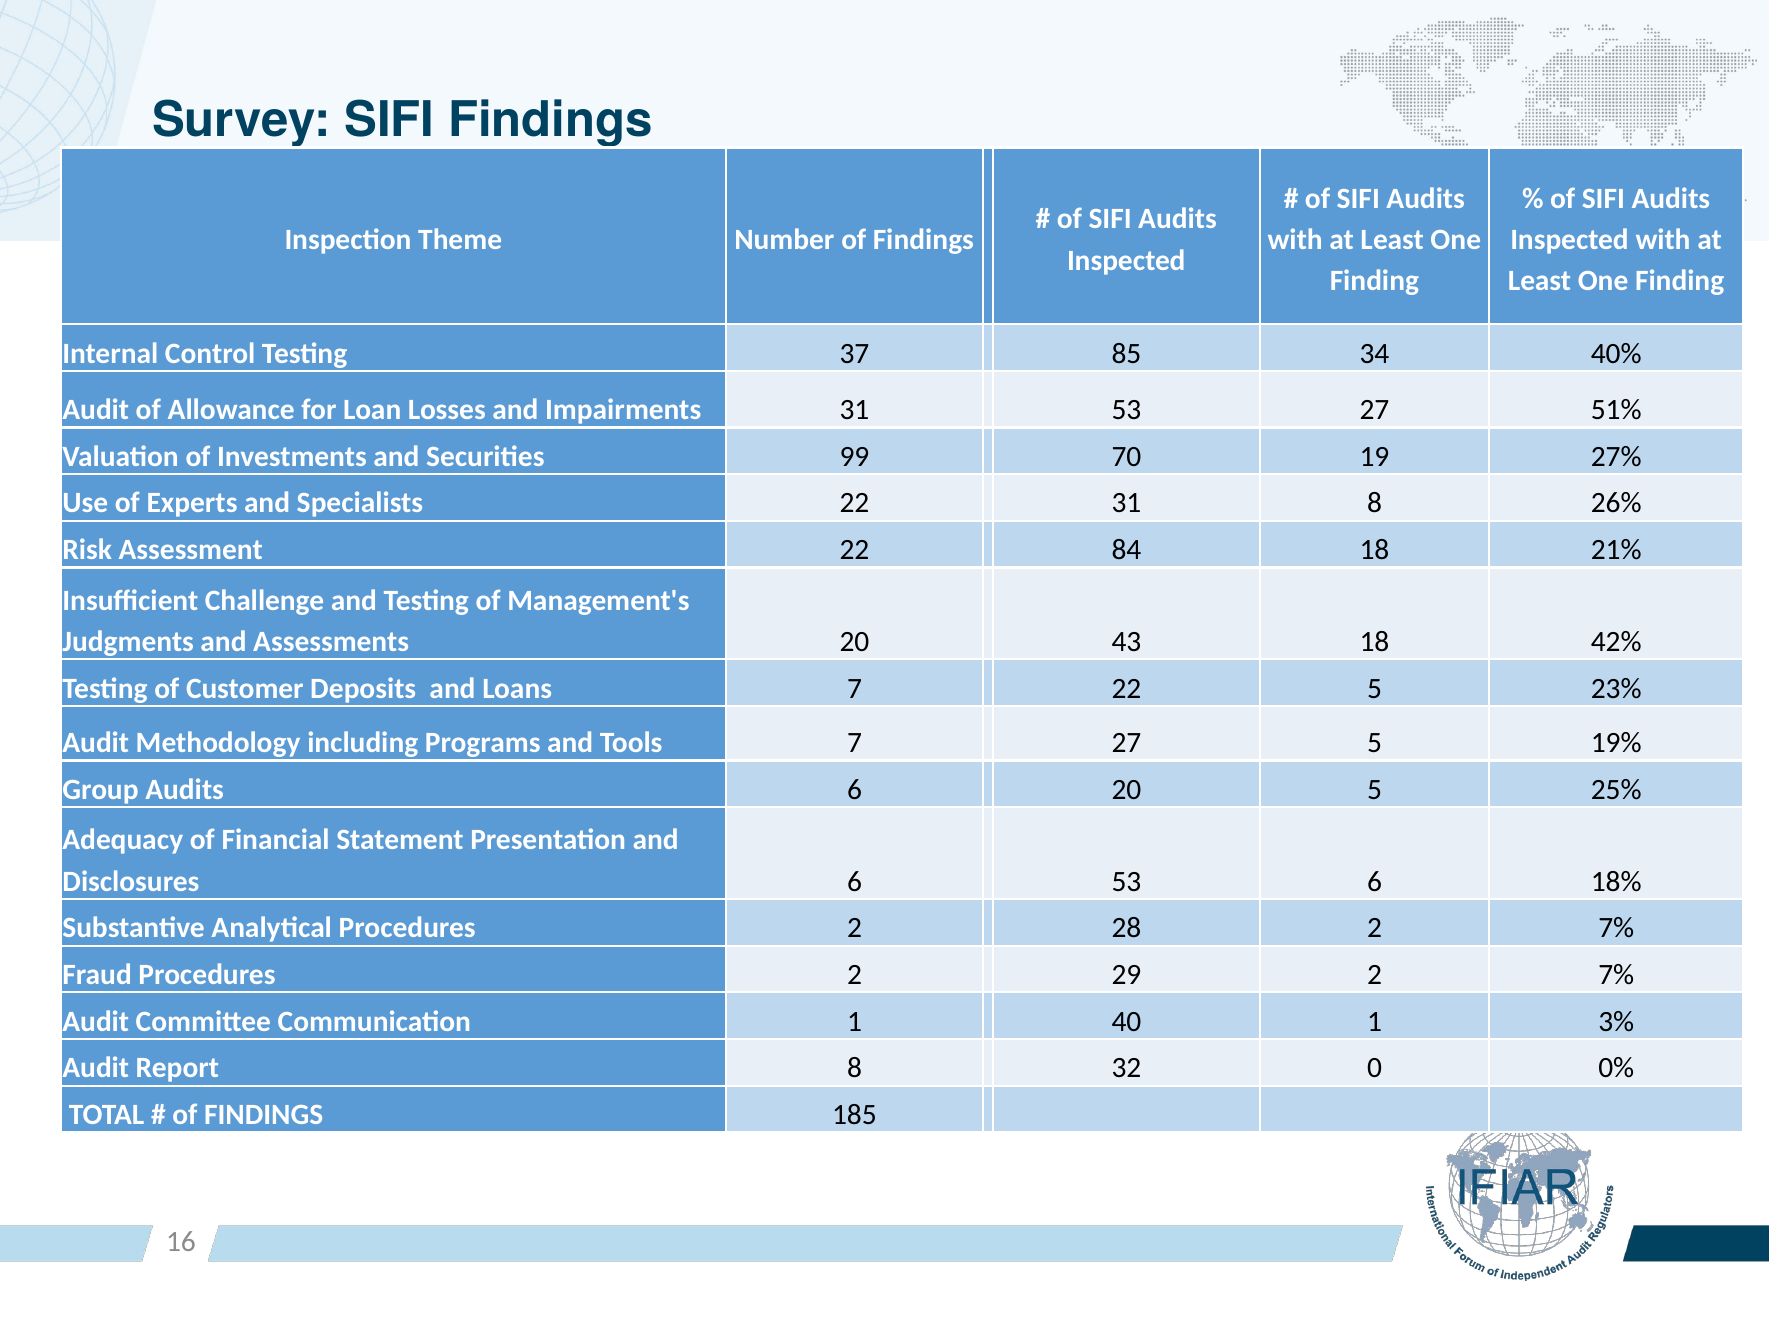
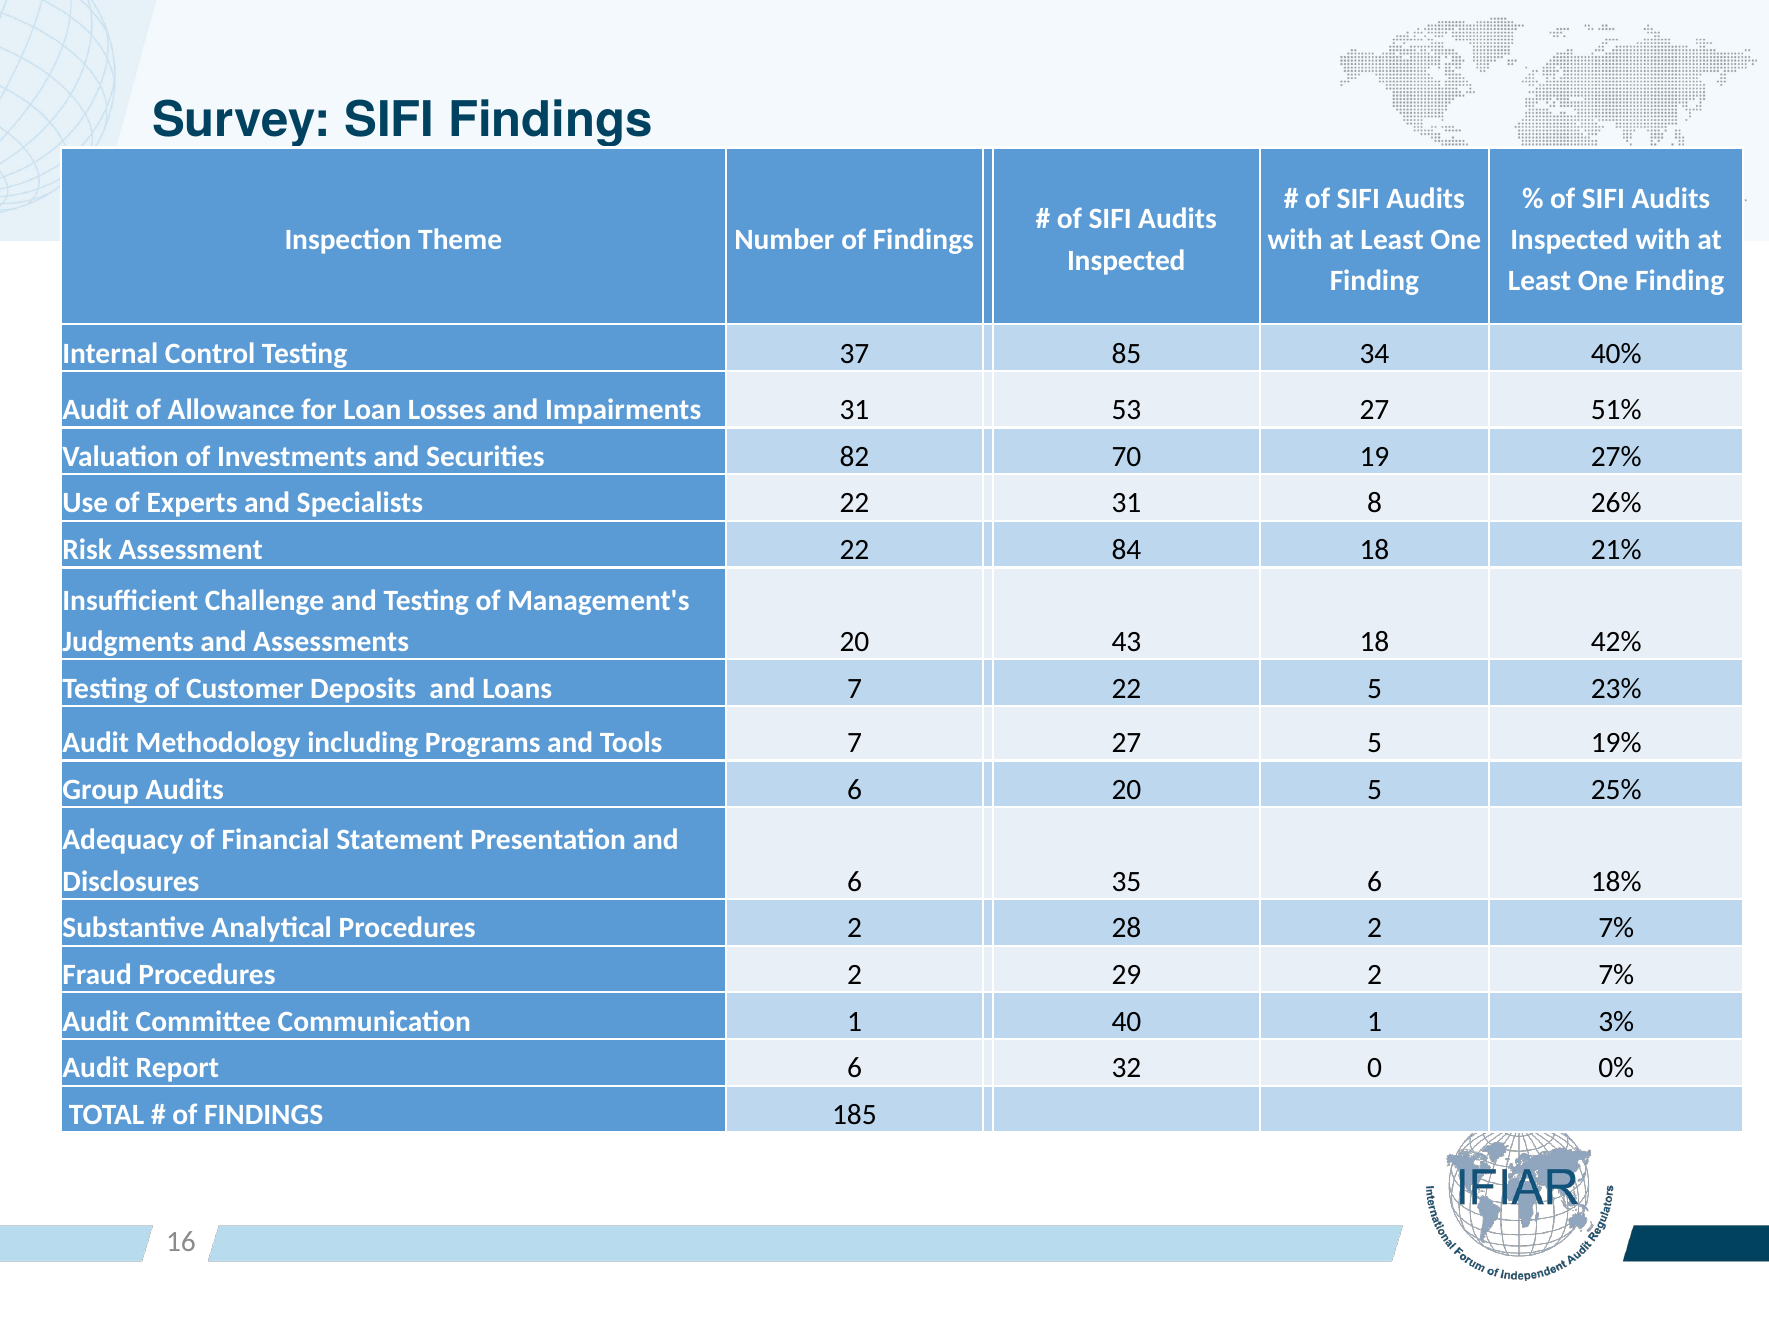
99: 99 -> 82 (854, 456)
6 53: 53 -> 35 (1126, 881)
Report 8: 8 -> 6 (854, 1068)
